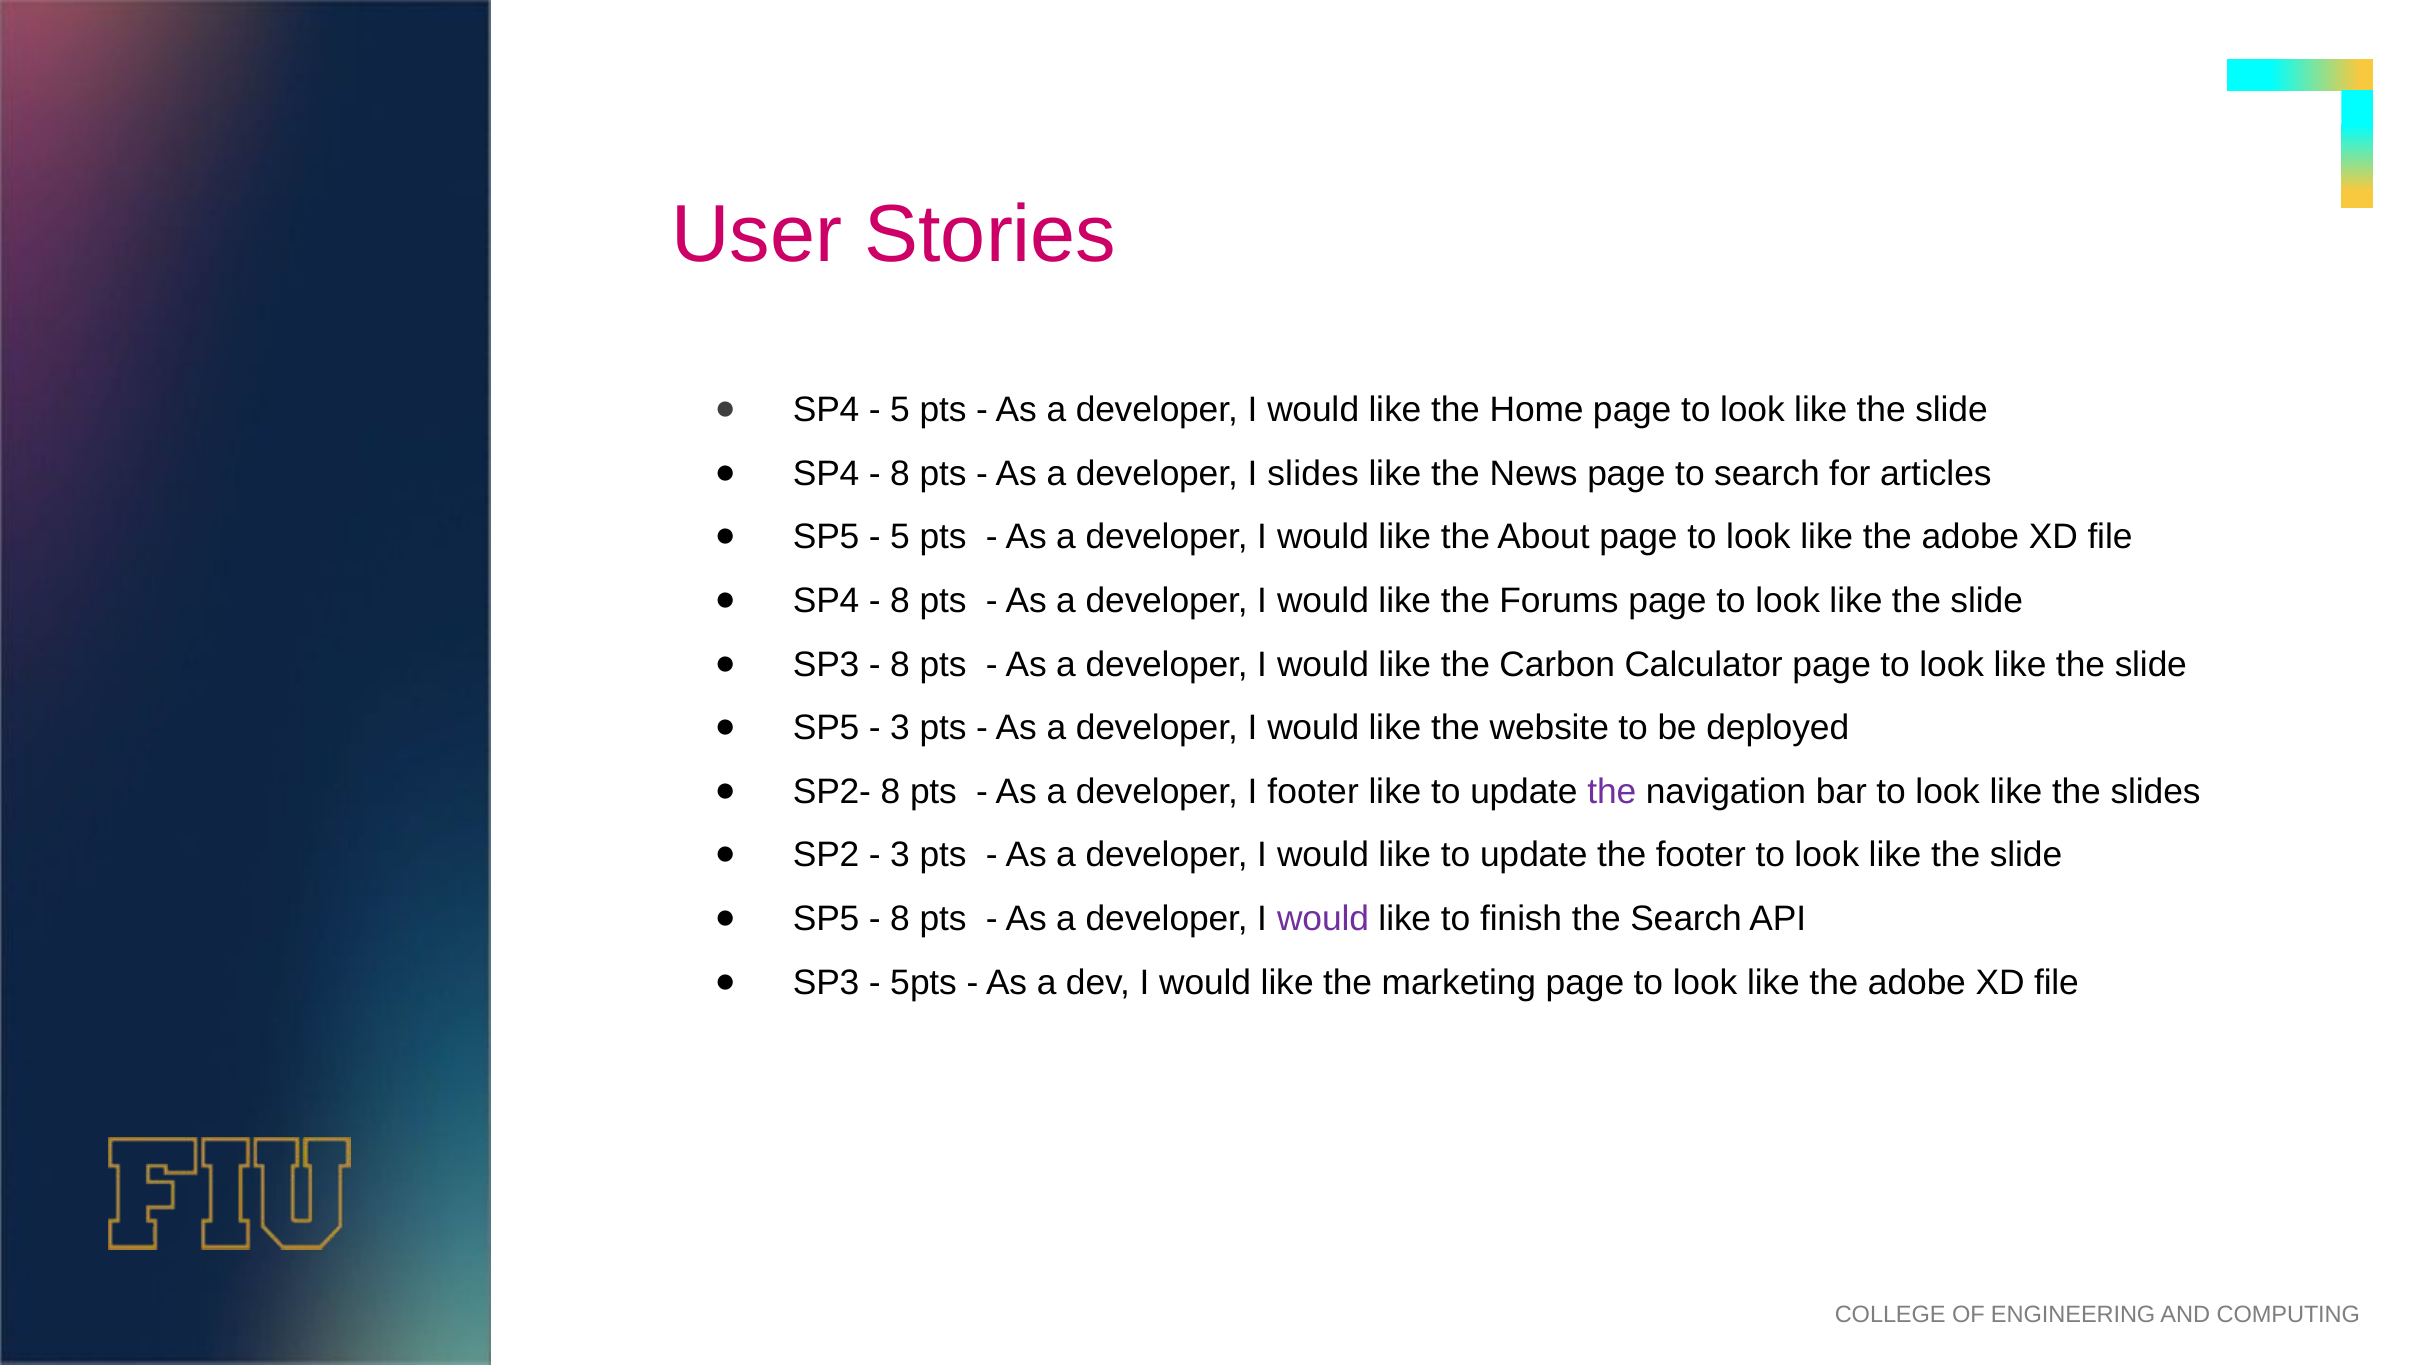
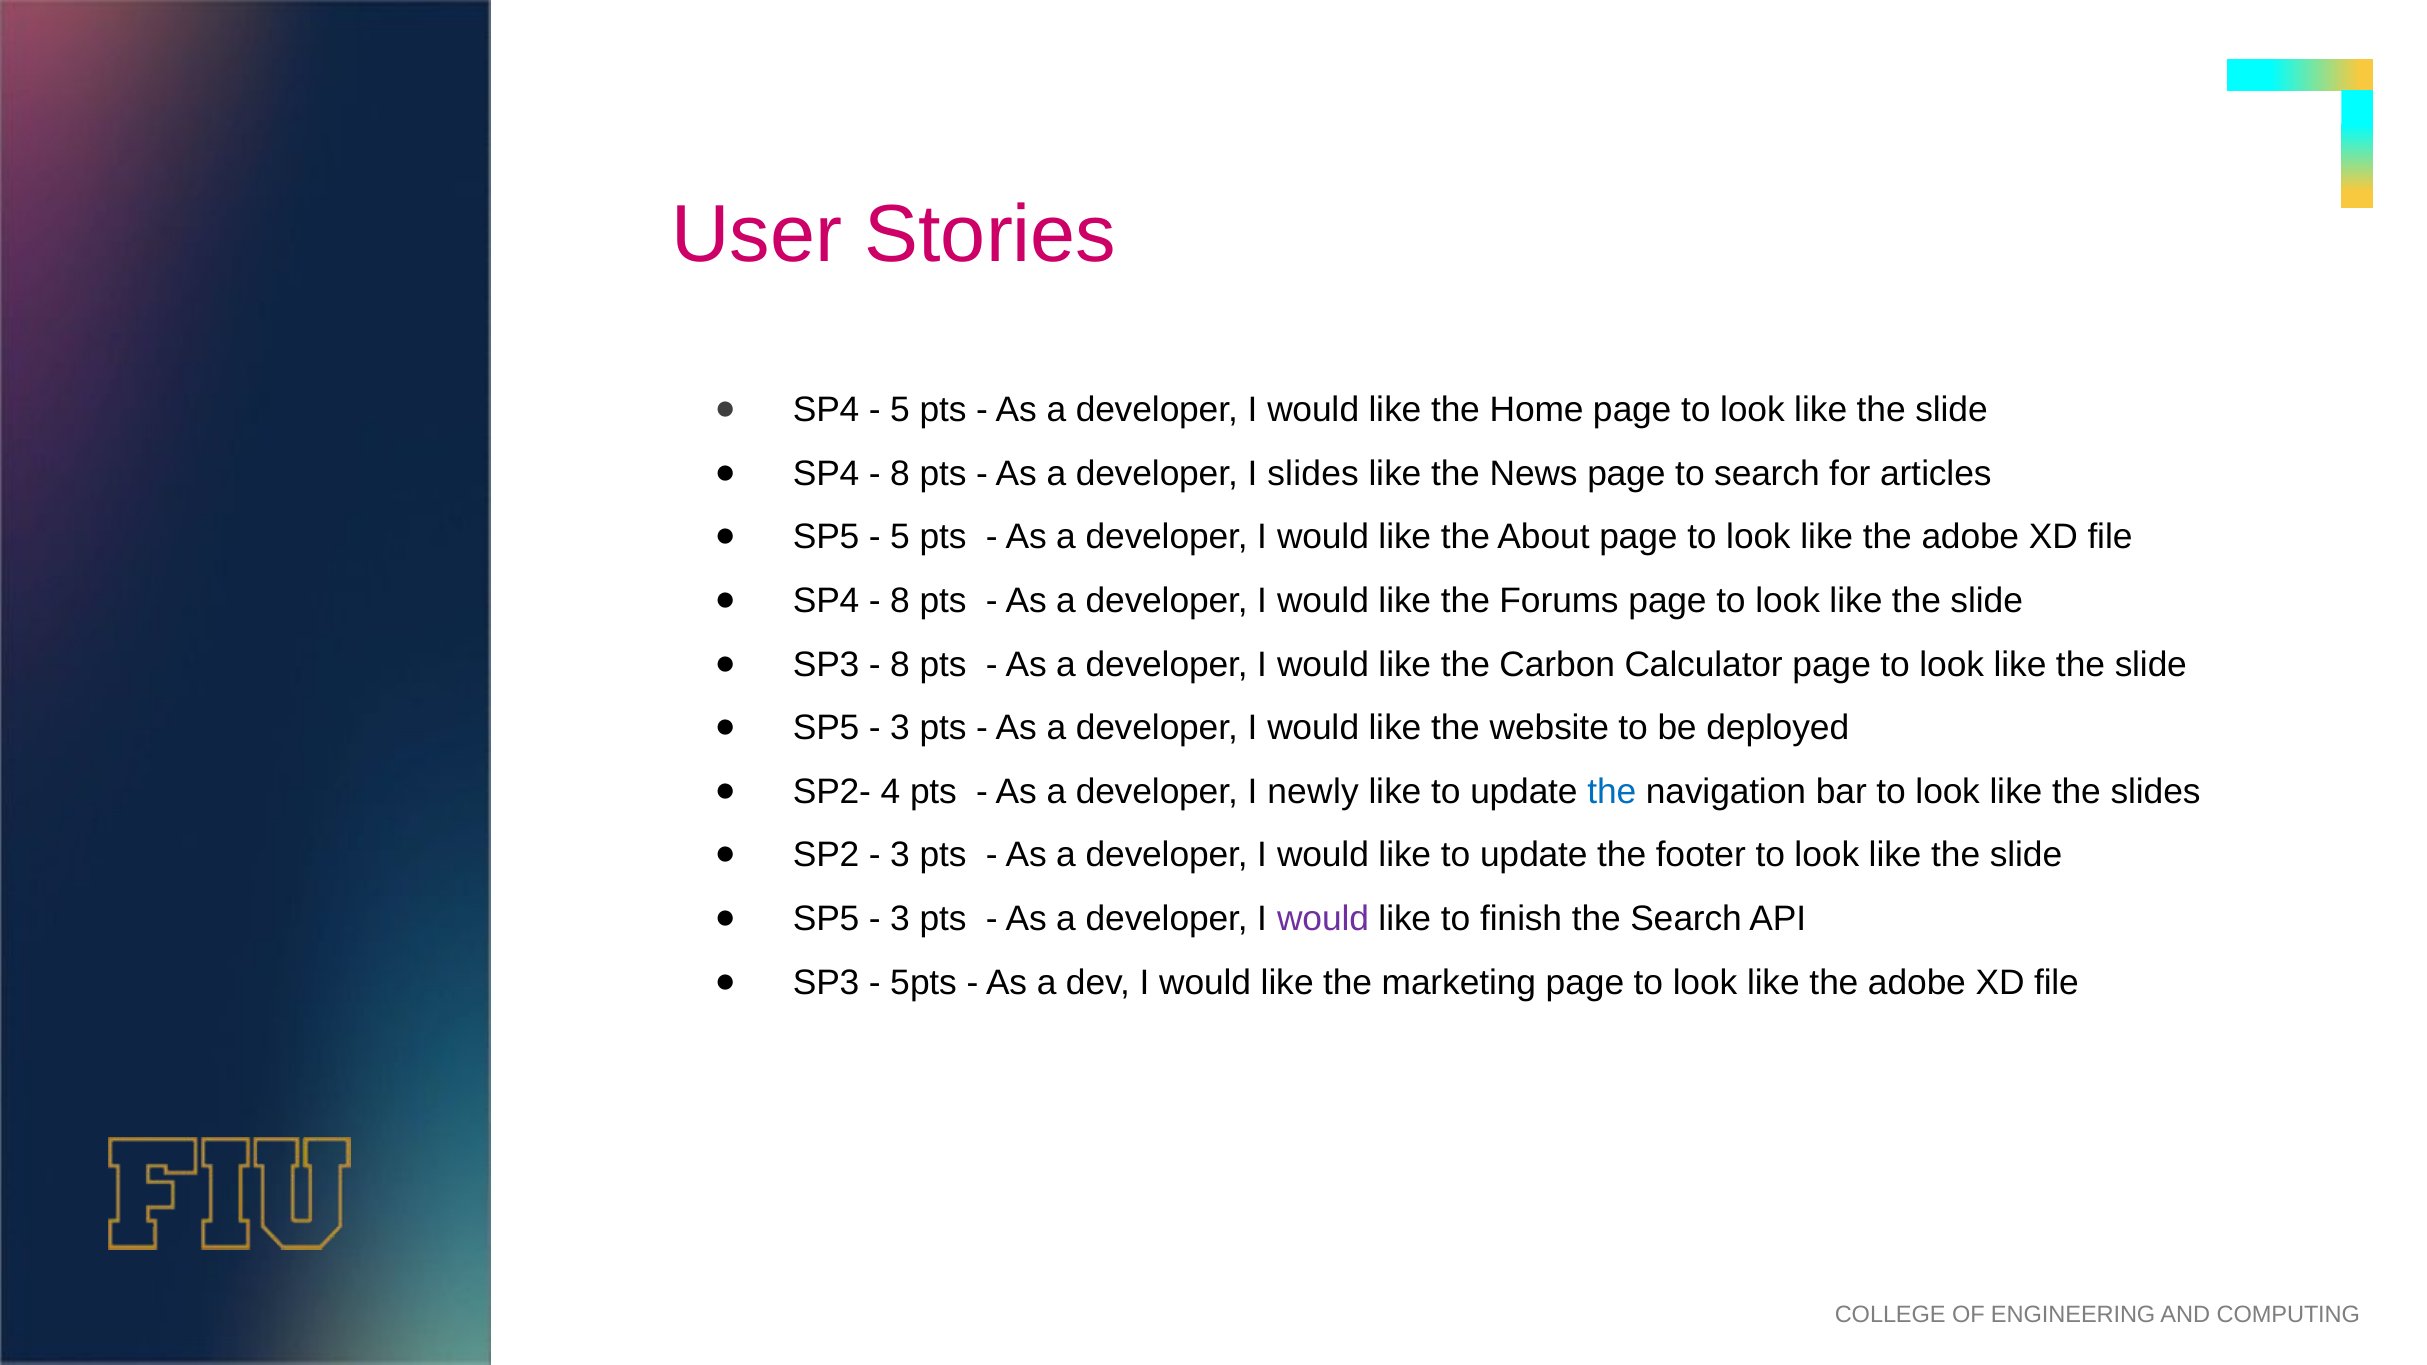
SP2- 8: 8 -> 4 (890, 792)
I footer: footer -> newly (1313, 792)
the colour: purple -> blue (1612, 792)
8: 8 -> 3 (900, 919)
